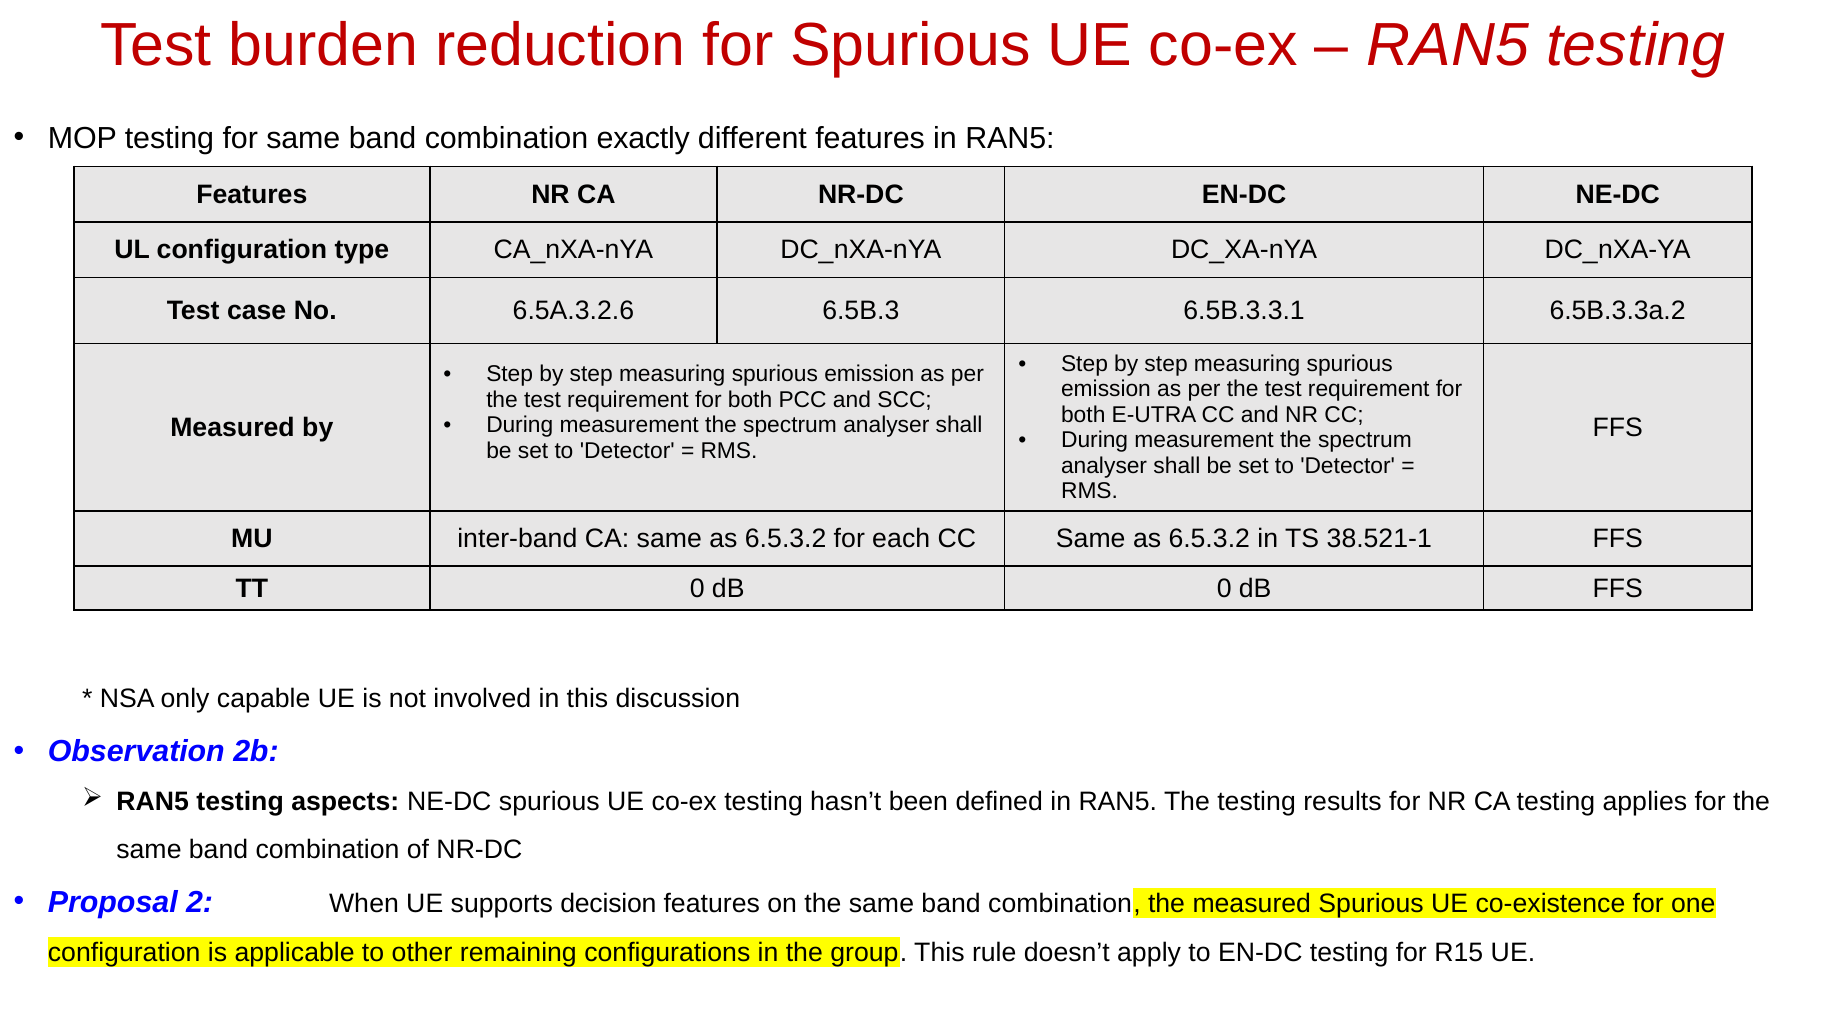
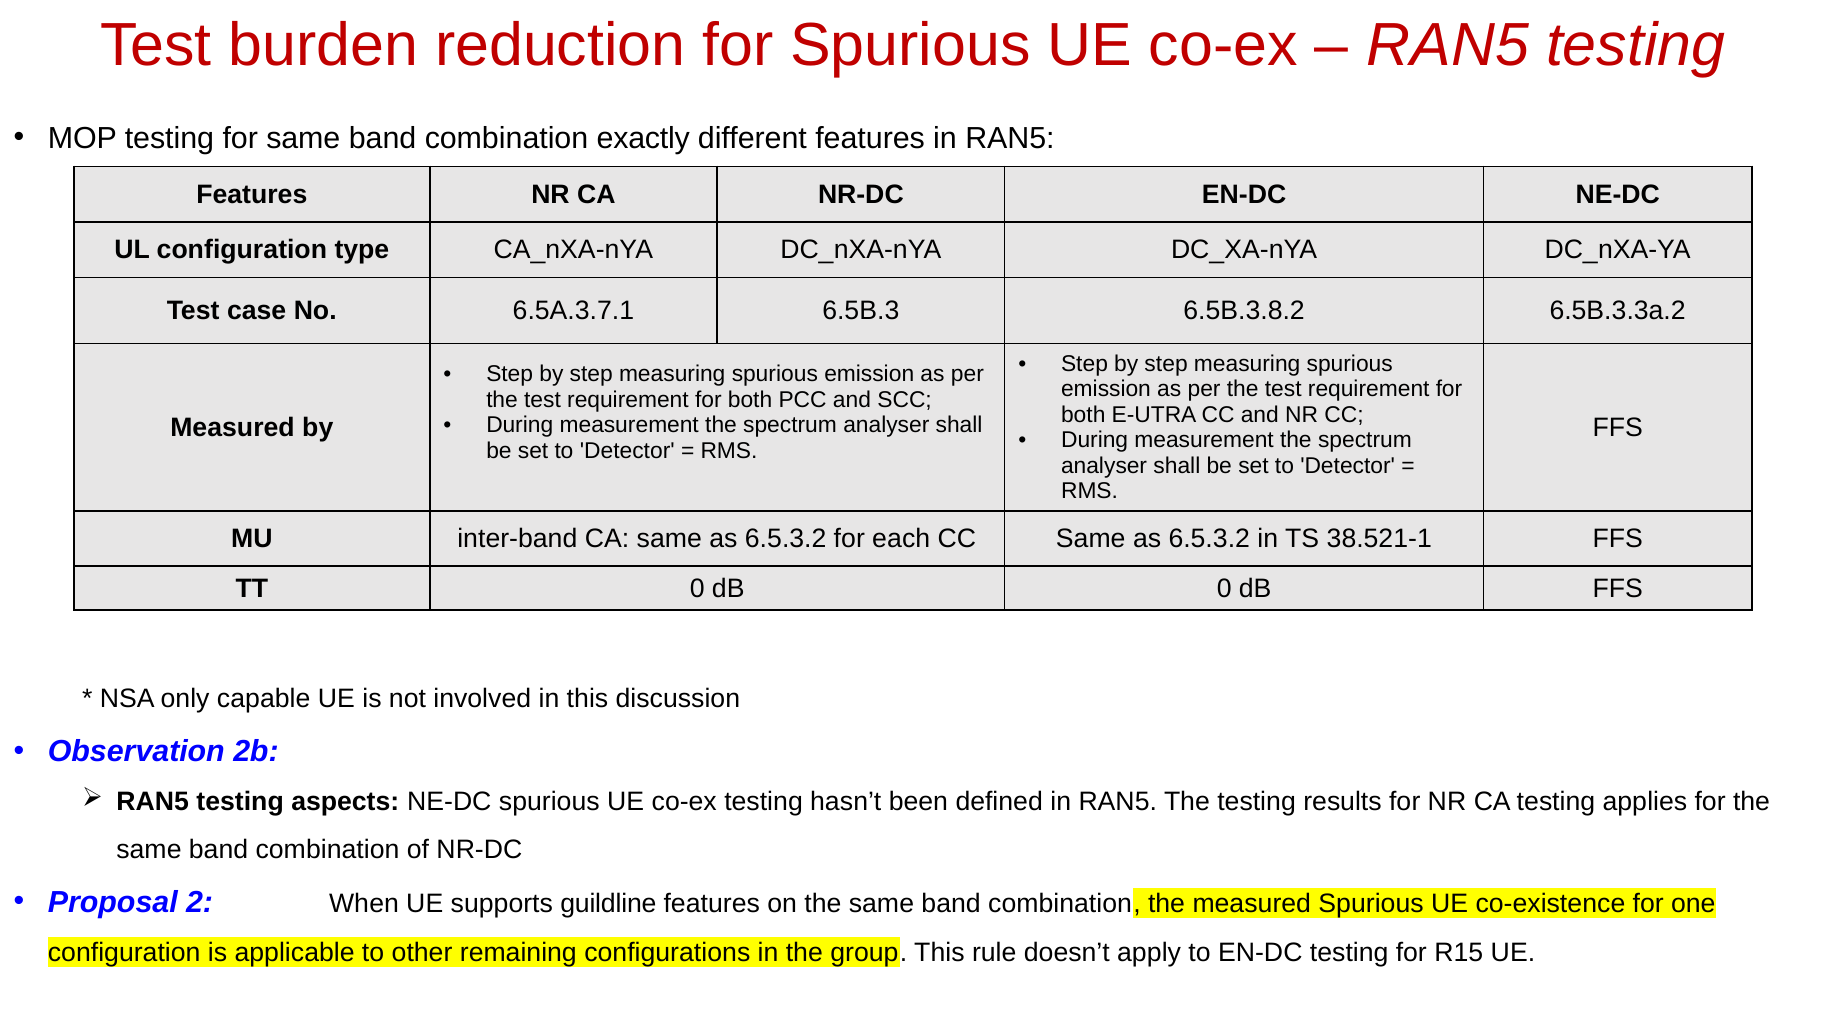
6.5A.3.2.6: 6.5A.3.2.6 -> 6.5A.3.7.1 (573, 311)
6.5B.3.3.1: 6.5B.3.3.1 -> 6.5B.3.8.2 (1244, 311)
decision: decision -> guildline (608, 904)
